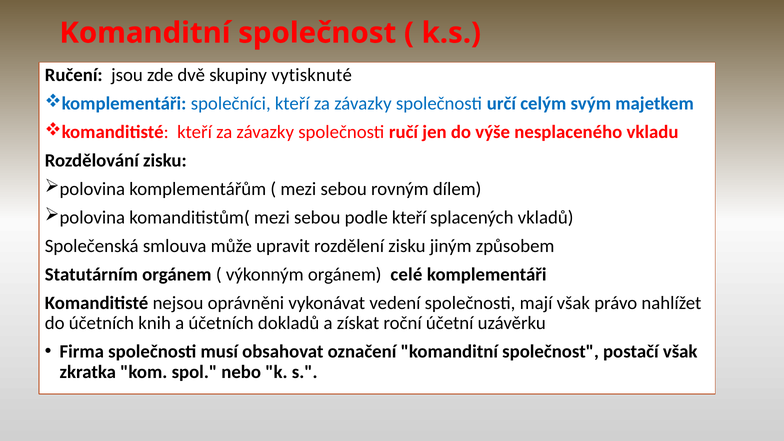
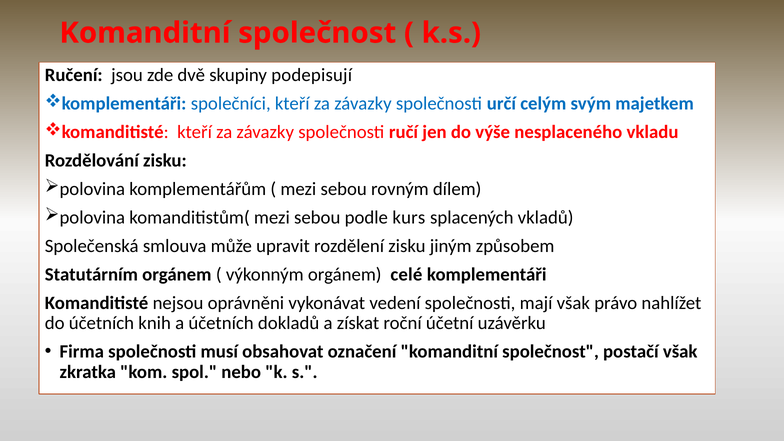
vytisknuté: vytisknuté -> podepisují (312, 75)
podle kteří: kteří -> kurs (409, 218)
